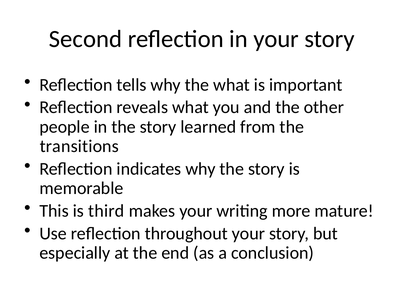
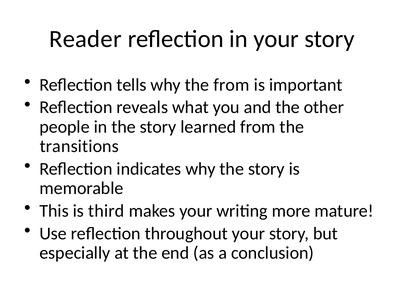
Second: Second -> Reader (85, 39)
the what: what -> from (231, 85)
